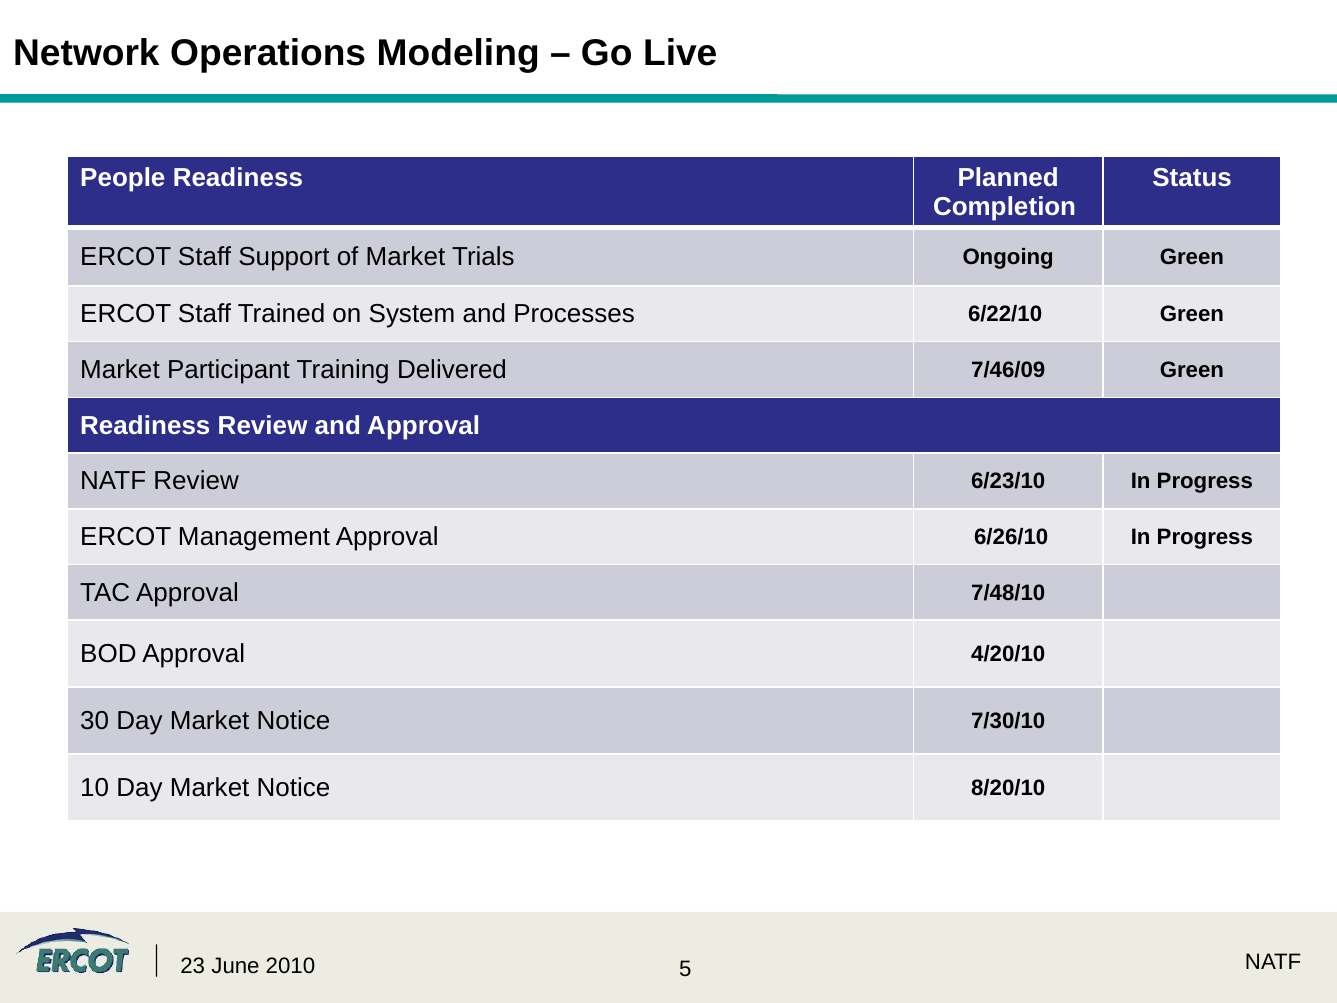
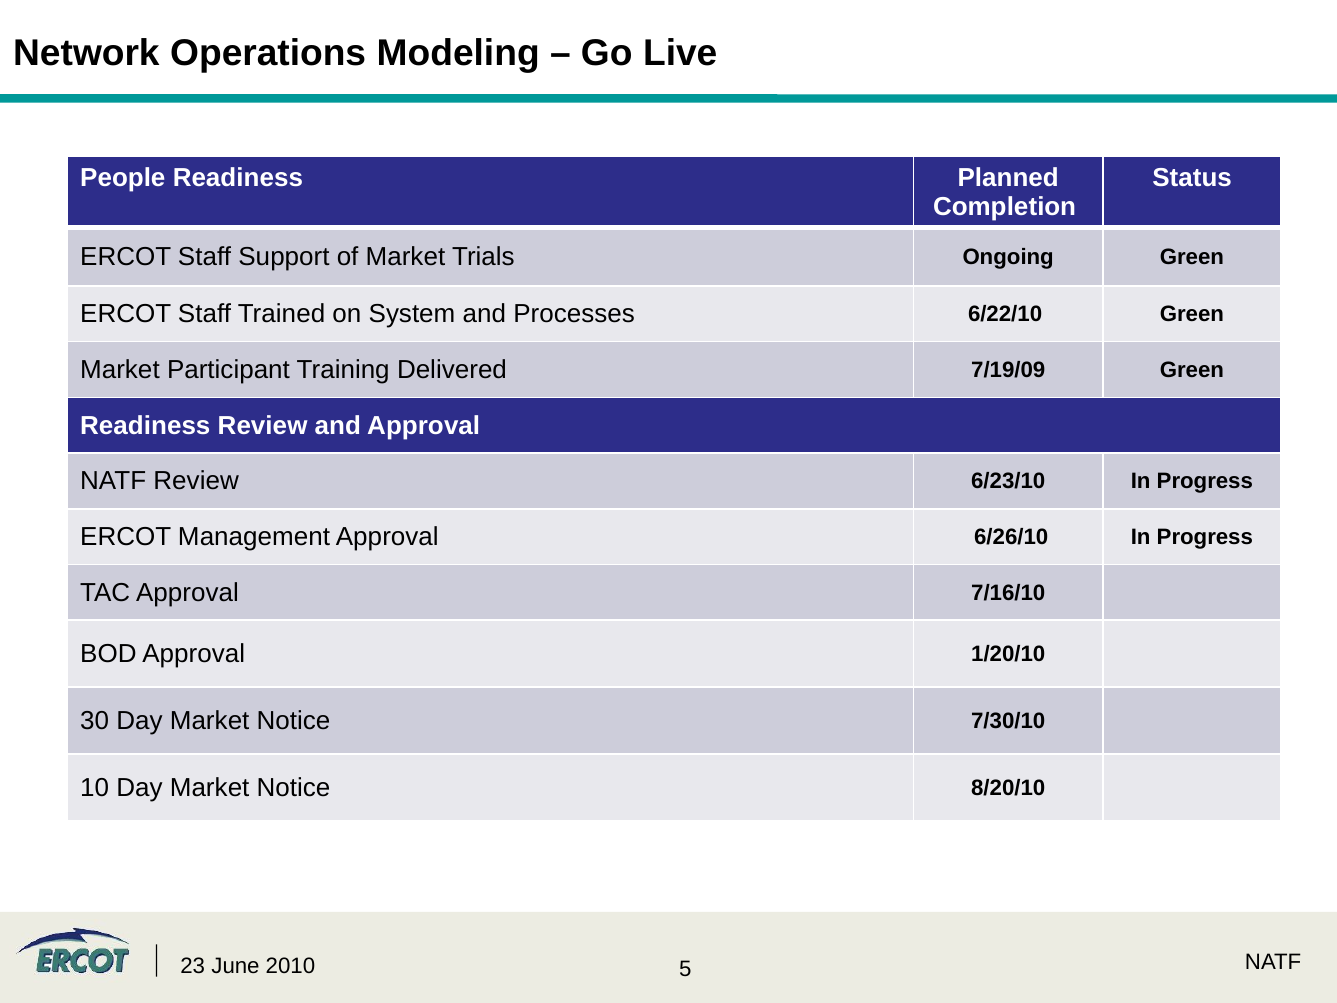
7/46/09: 7/46/09 -> 7/19/09 (1008, 370)
7/48/10: 7/48/10 -> 7/16/10 (1008, 593)
4/20/10: 4/20/10 -> 1/20/10 (1008, 654)
